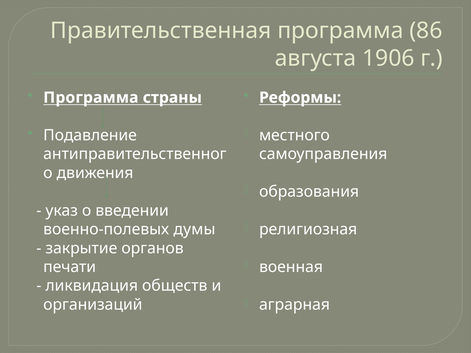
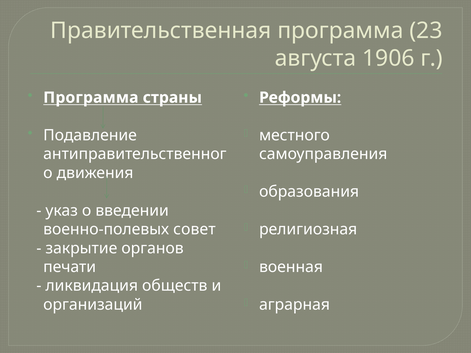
86: 86 -> 23 (426, 31)
думы: думы -> совет (194, 230)
